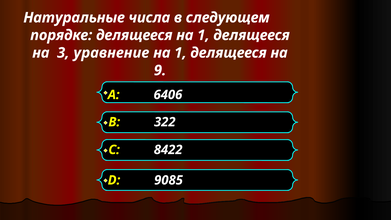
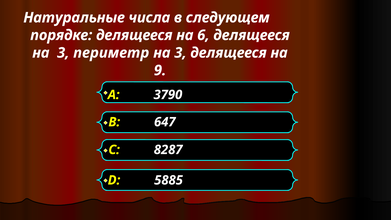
делящееся на 1: 1 -> 6 (203, 35)
уравнение: уравнение -> периметр (111, 53)
1: 1 -> 3 (180, 53)
6406: 6406 -> 3790 (168, 95)
322: 322 -> 647 (165, 122)
8422: 8422 -> 8287 (168, 150)
9085: 9085 -> 5885 (169, 180)
